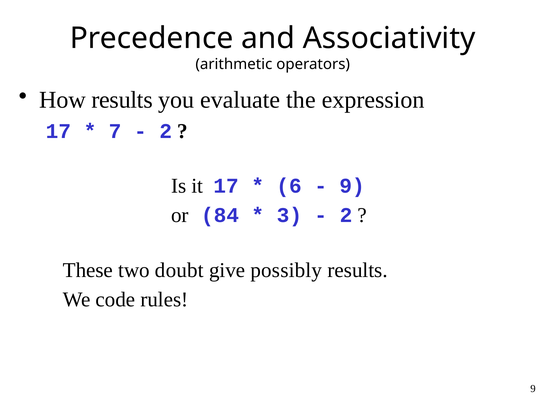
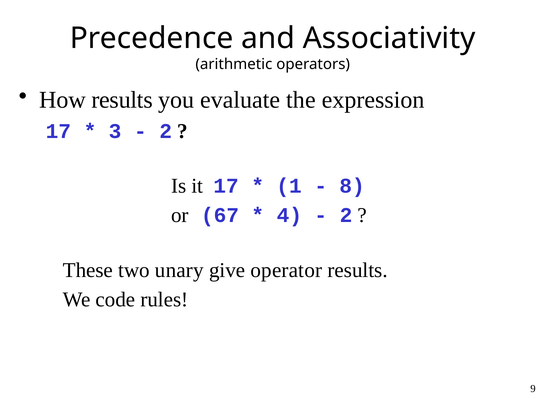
7: 7 -> 3 (115, 131)
6: 6 -> 1 (289, 186)
9: 9 -> 8 (352, 186)
84: 84 -> 67 (220, 215)
3: 3 -> 4 (289, 215)
doubt: doubt -> unary (179, 270)
possibly: possibly -> operator (286, 270)
